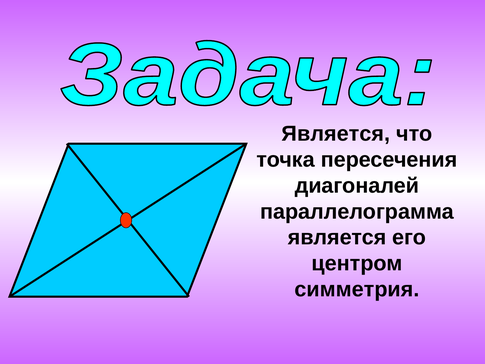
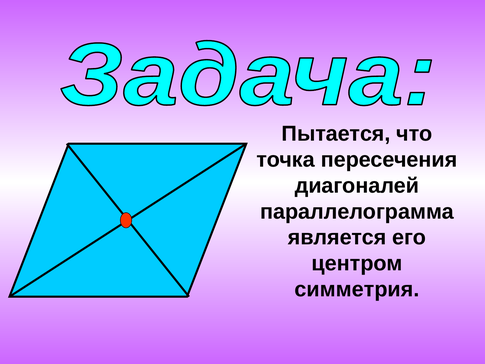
Является: Является -> Пытается (336, 134)
